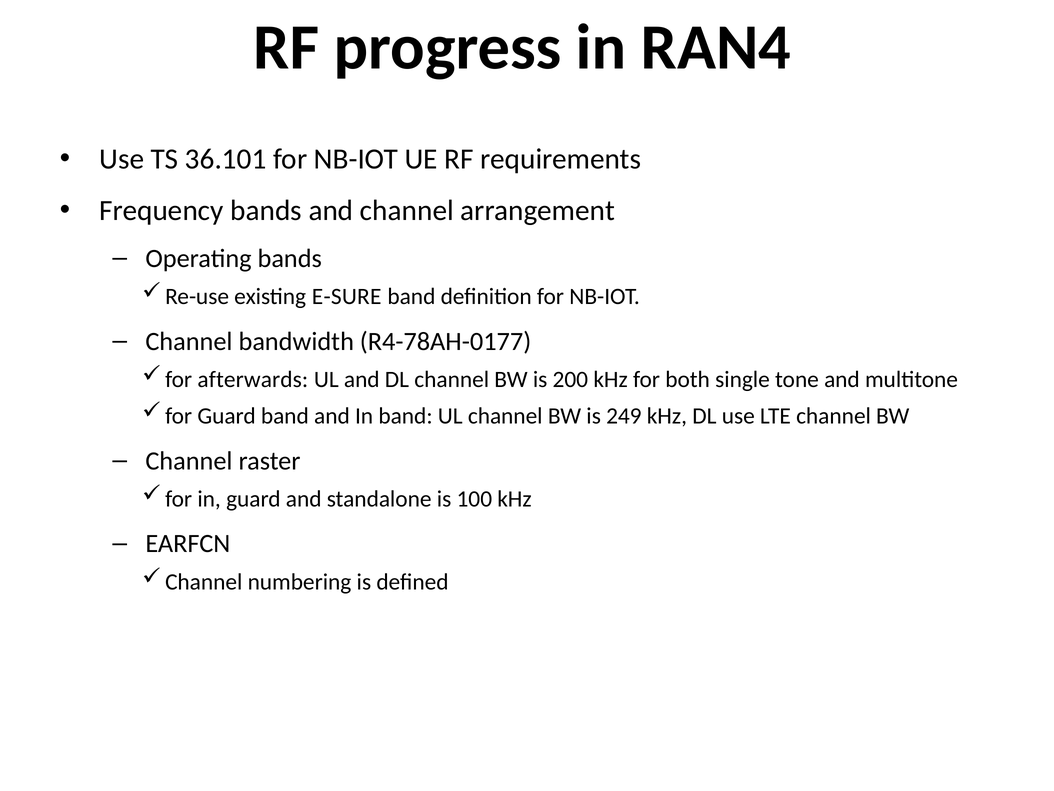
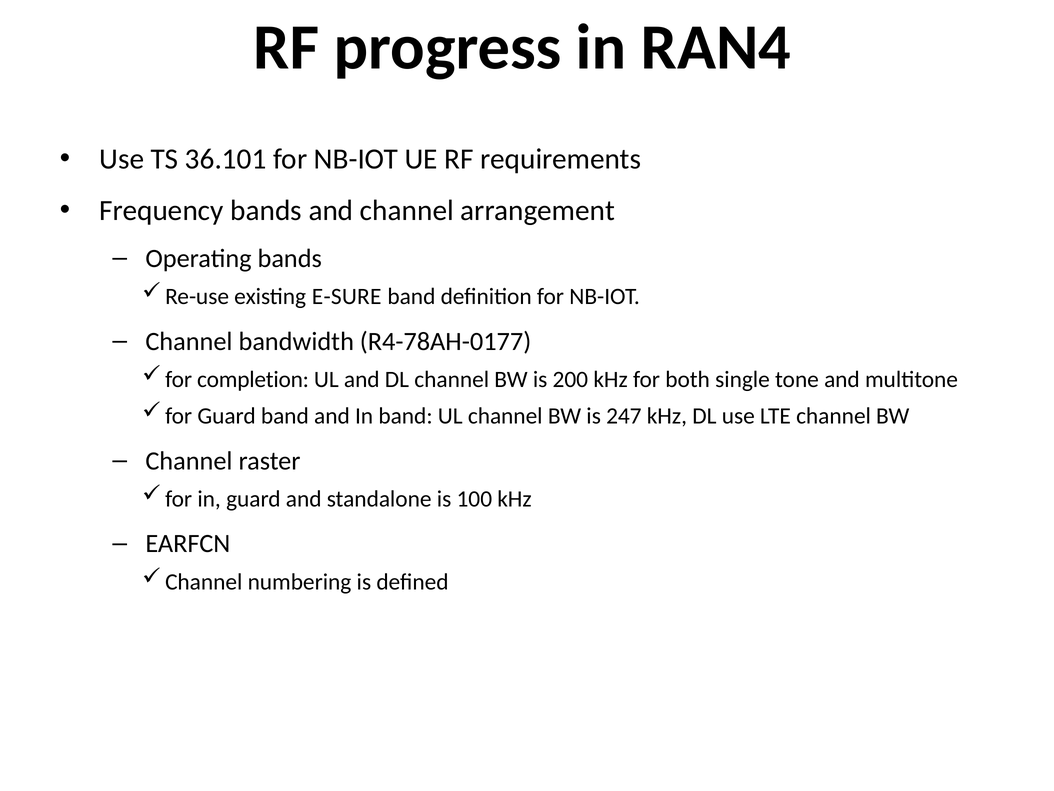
afterwards: afterwards -> completion (253, 379)
249: 249 -> 247 (624, 416)
